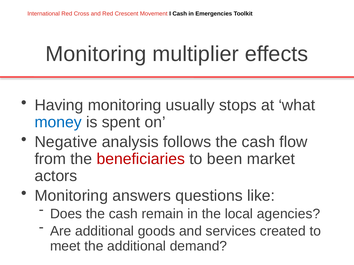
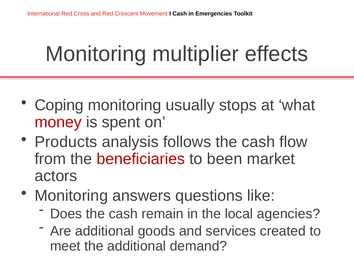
Having: Having -> Coping (59, 105)
money colour: blue -> red (58, 122)
Negative: Negative -> Products (66, 142)
